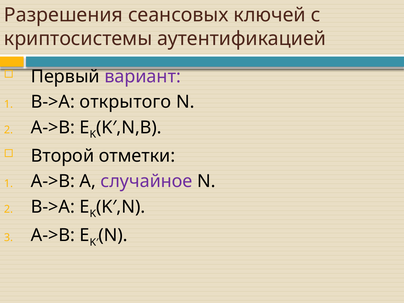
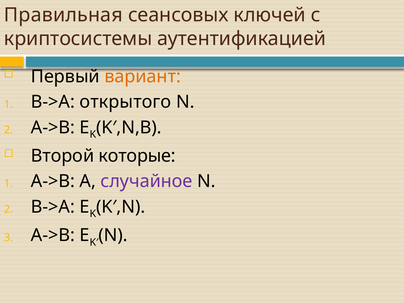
Разрешения: Разрешения -> Правильная (63, 15)
вариант colour: purple -> orange (143, 76)
отметки: отметки -> которые (137, 156)
